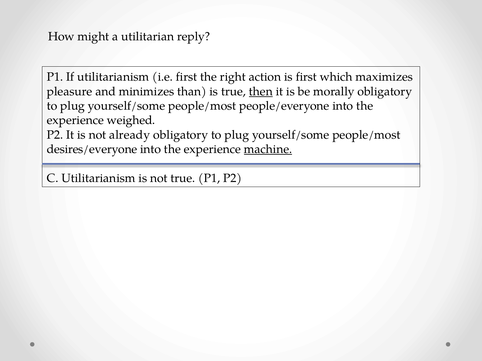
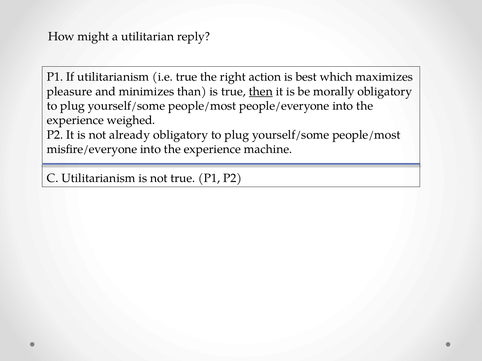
i.e first: first -> true (187, 77)
is first: first -> best (306, 77)
desires/everyone: desires/everyone -> misfire/everyone (92, 149)
machine underline: present -> none (268, 149)
